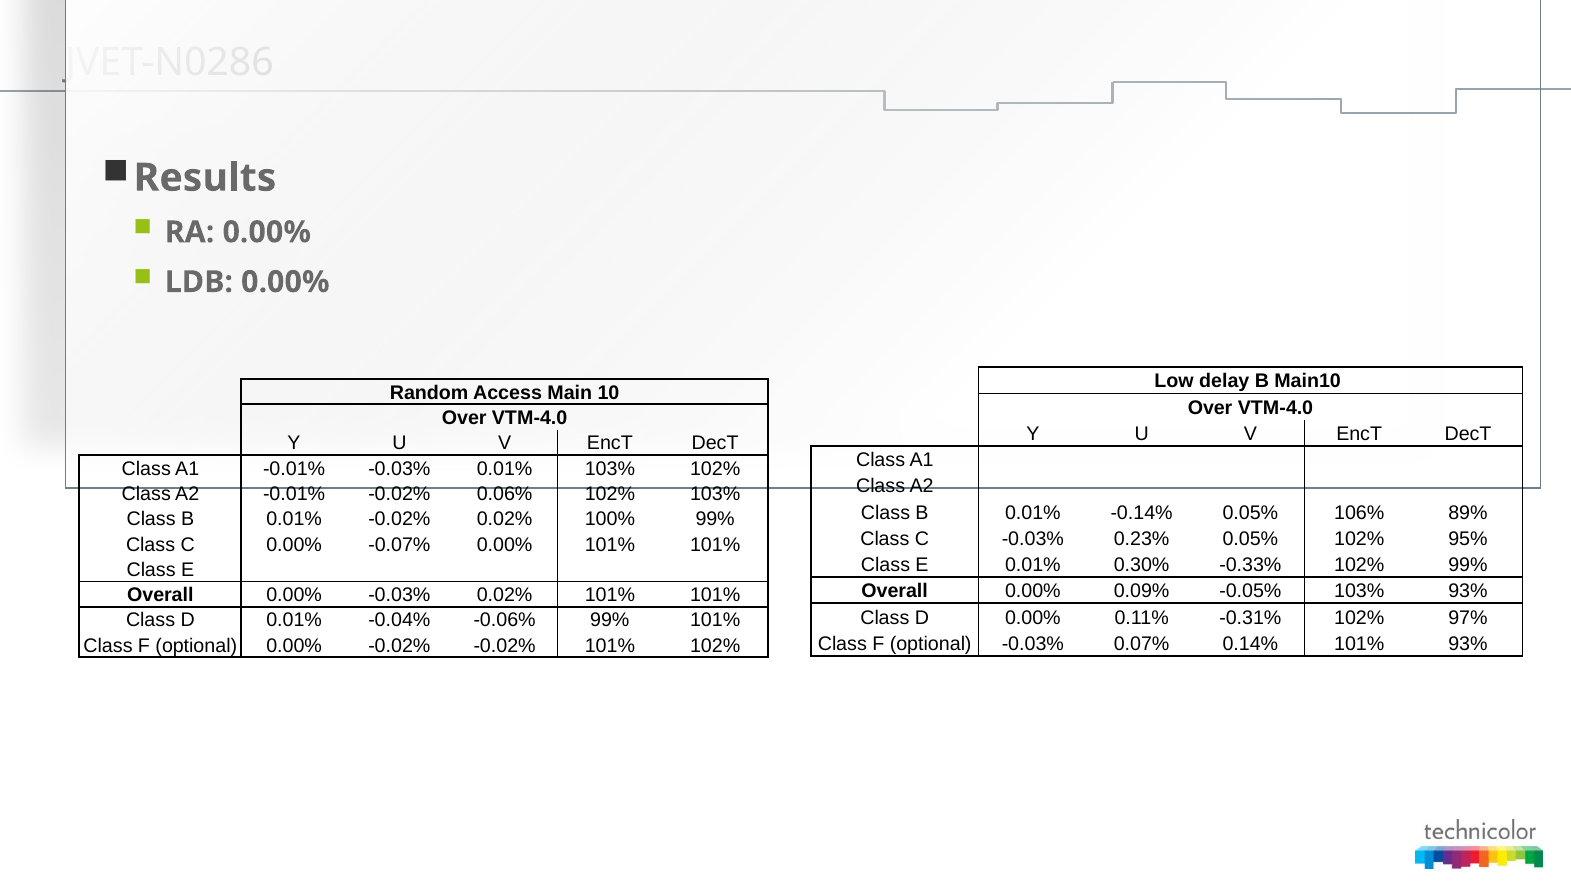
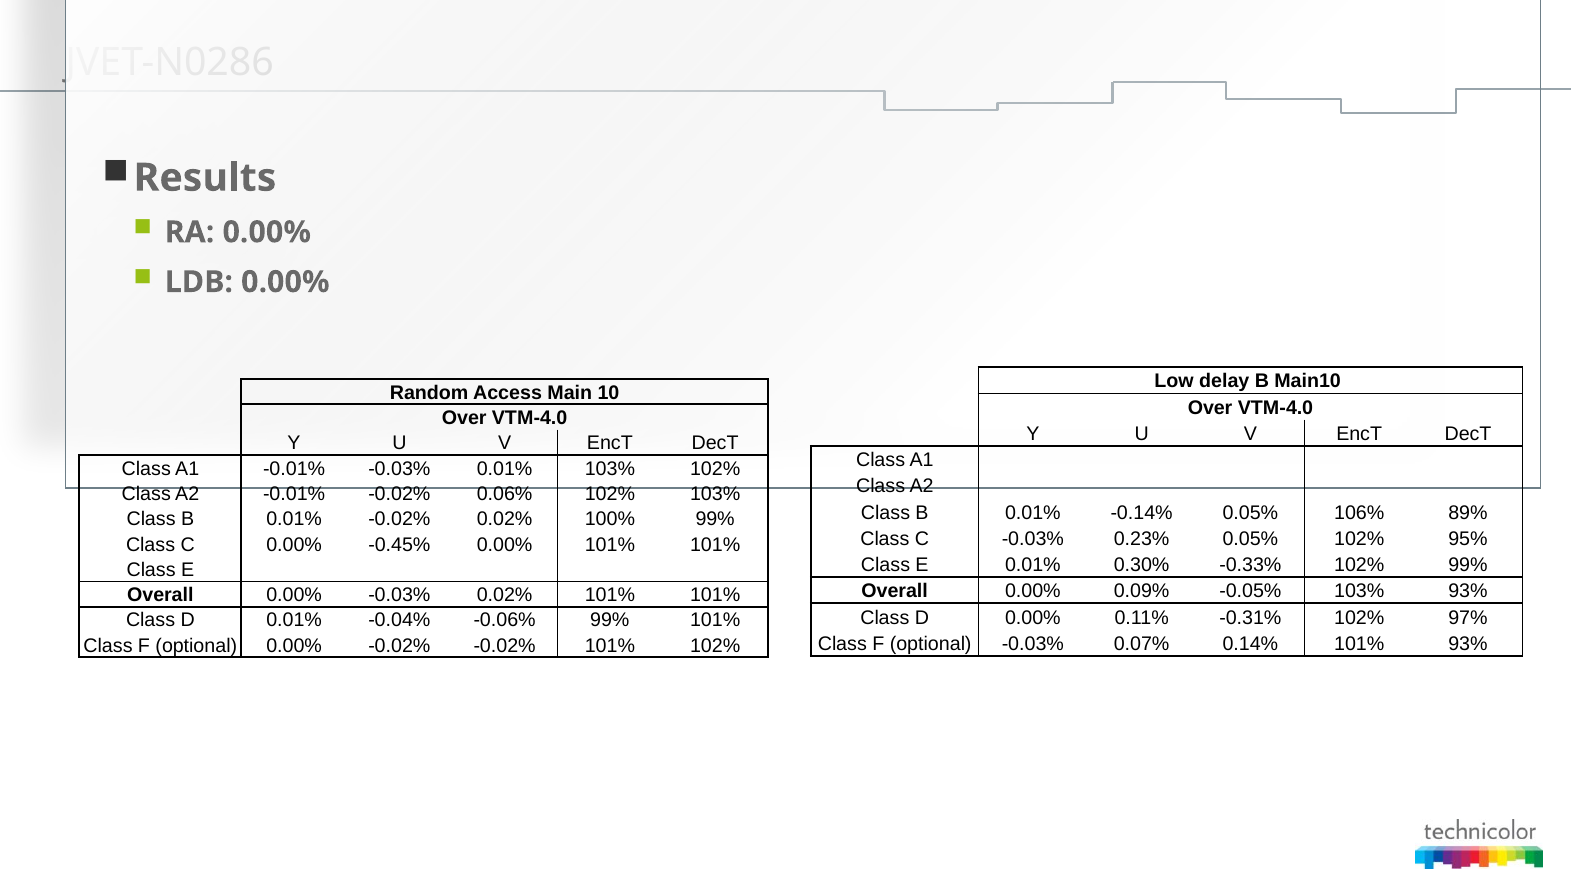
-0.07%: -0.07% -> -0.45% (399, 544)
